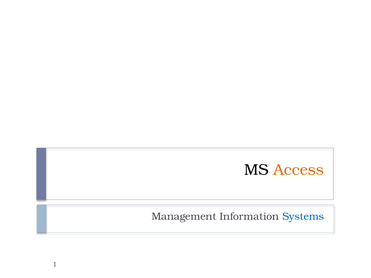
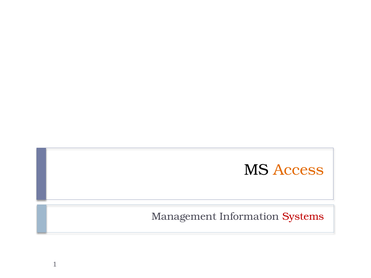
Systems colour: blue -> red (303, 217)
